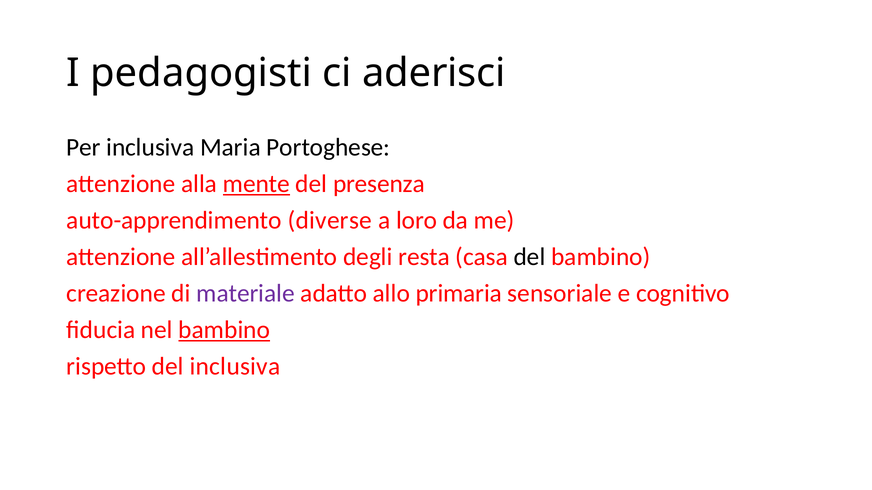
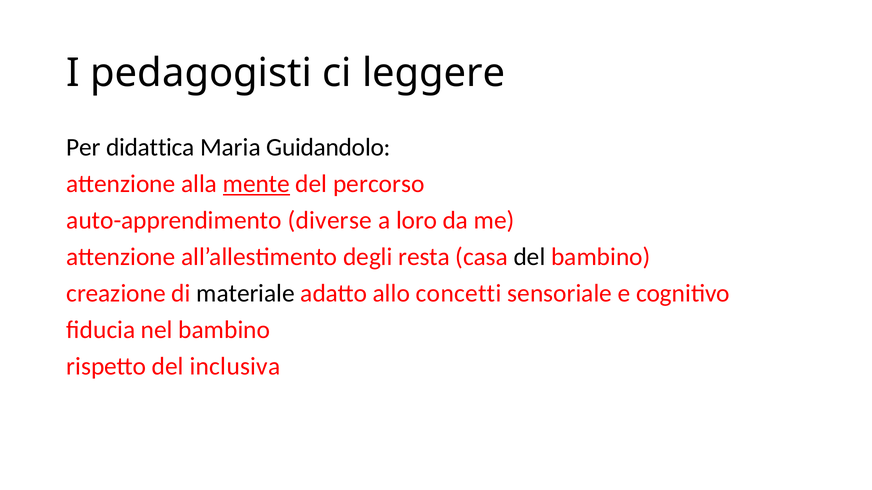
aderisci: aderisci -> leggere (434, 73)
Per inclusiva: inclusiva -> didattica (150, 147)
Portoghese: Portoghese -> Guidandolo (328, 147)
presenza: presenza -> percorso (379, 184)
materiale colour: purple -> black (246, 294)
primaria: primaria -> concetti (459, 294)
bambino underline: present -> none (224, 330)
